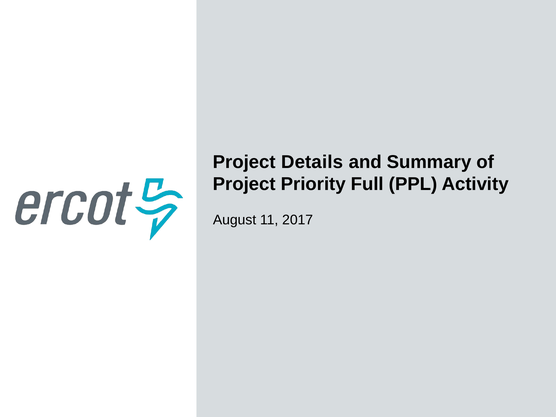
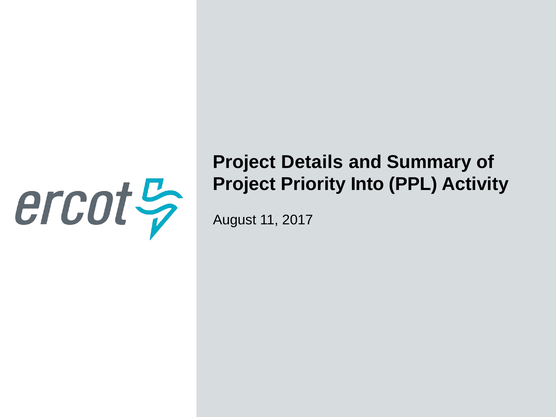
Full: Full -> Into (367, 184)
